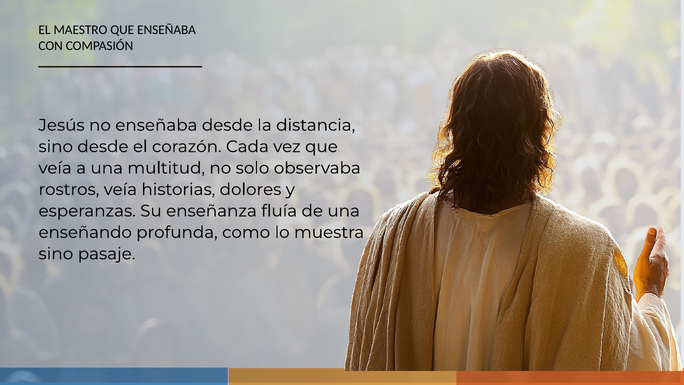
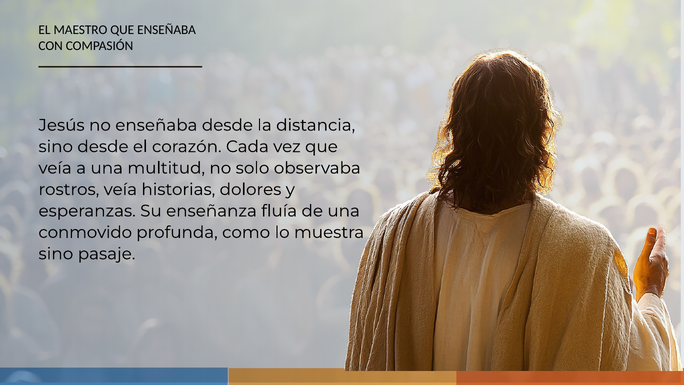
enseñando: enseñando -> conmovido (85, 232)
